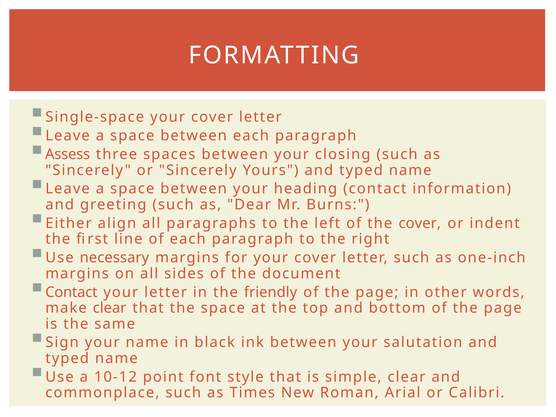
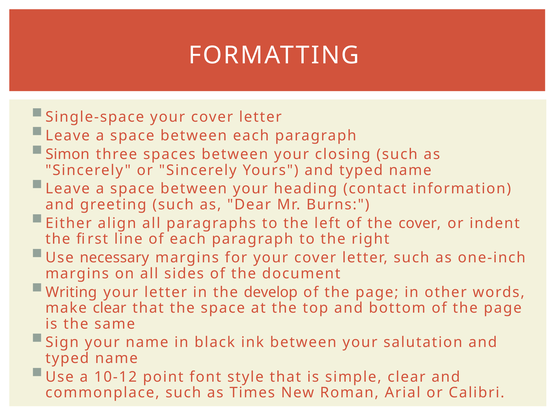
Assess: Assess -> Simon (68, 154)
Contact: Contact -> Writing (71, 292)
friendly: friendly -> develop (271, 292)
